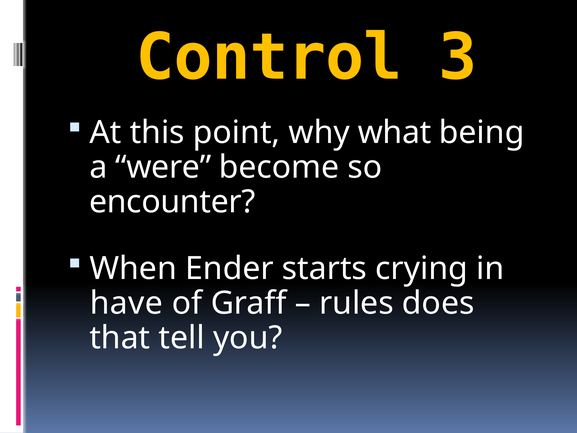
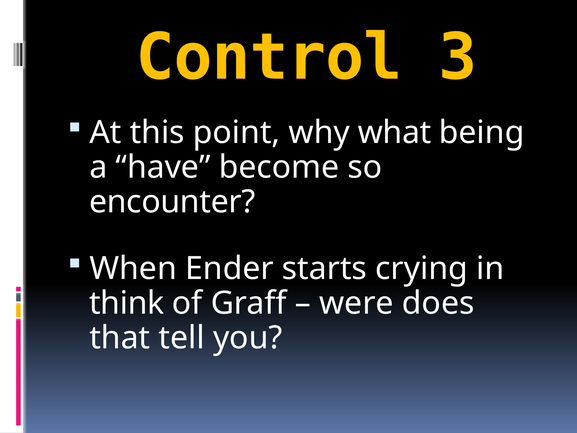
were: were -> have (163, 167)
have: have -> think (127, 303)
rules: rules -> were (356, 303)
